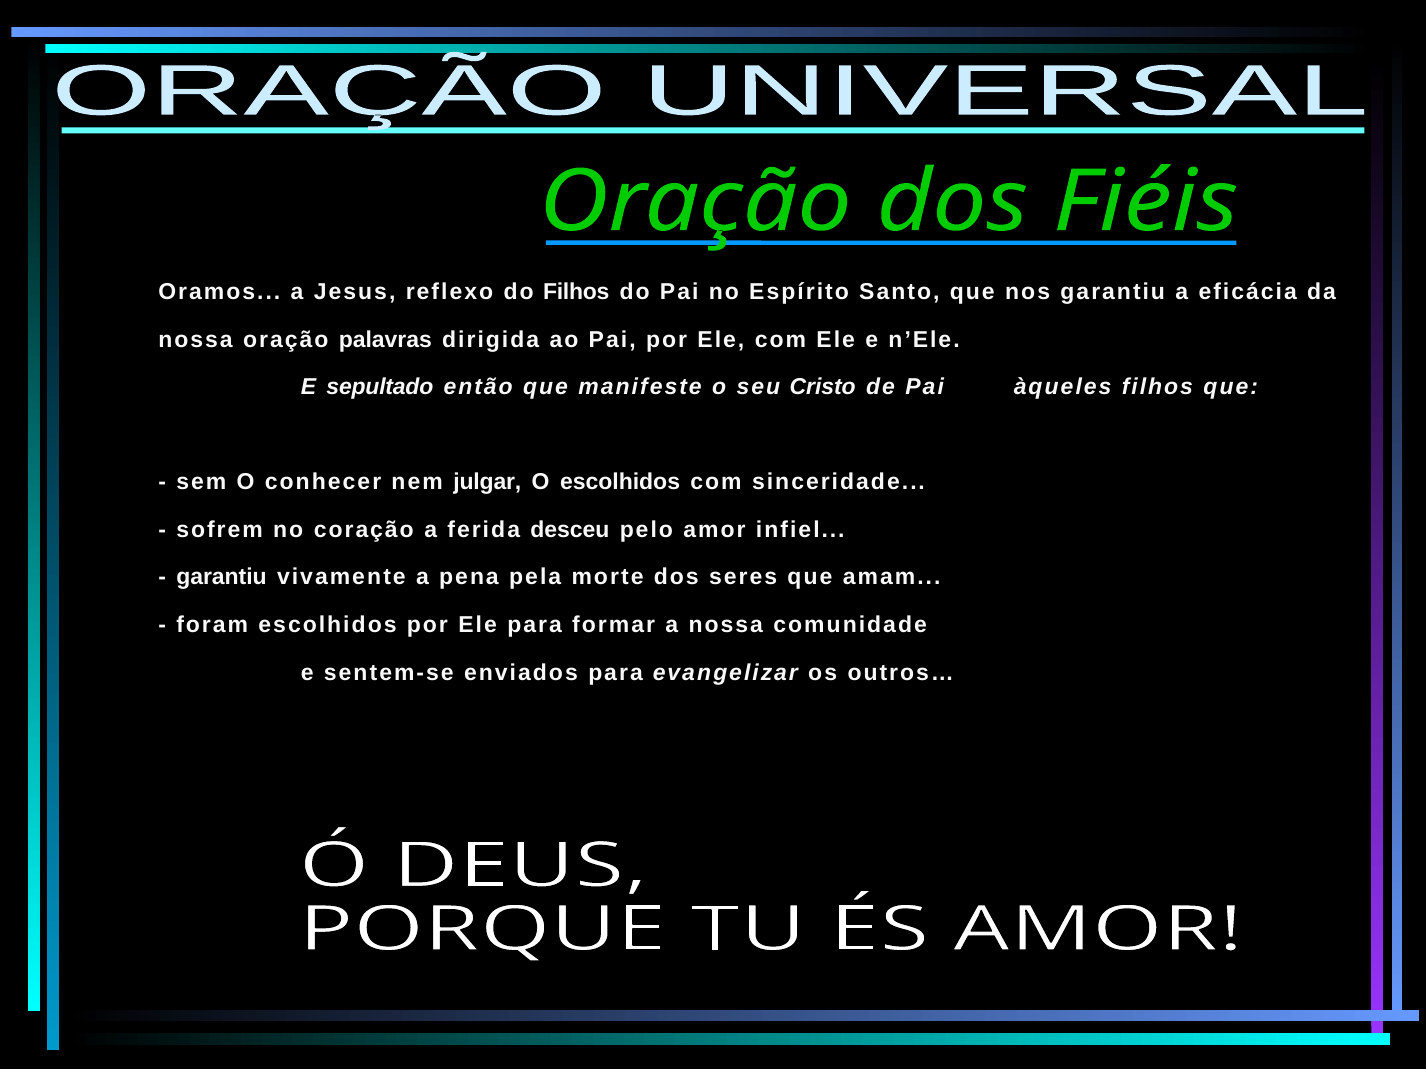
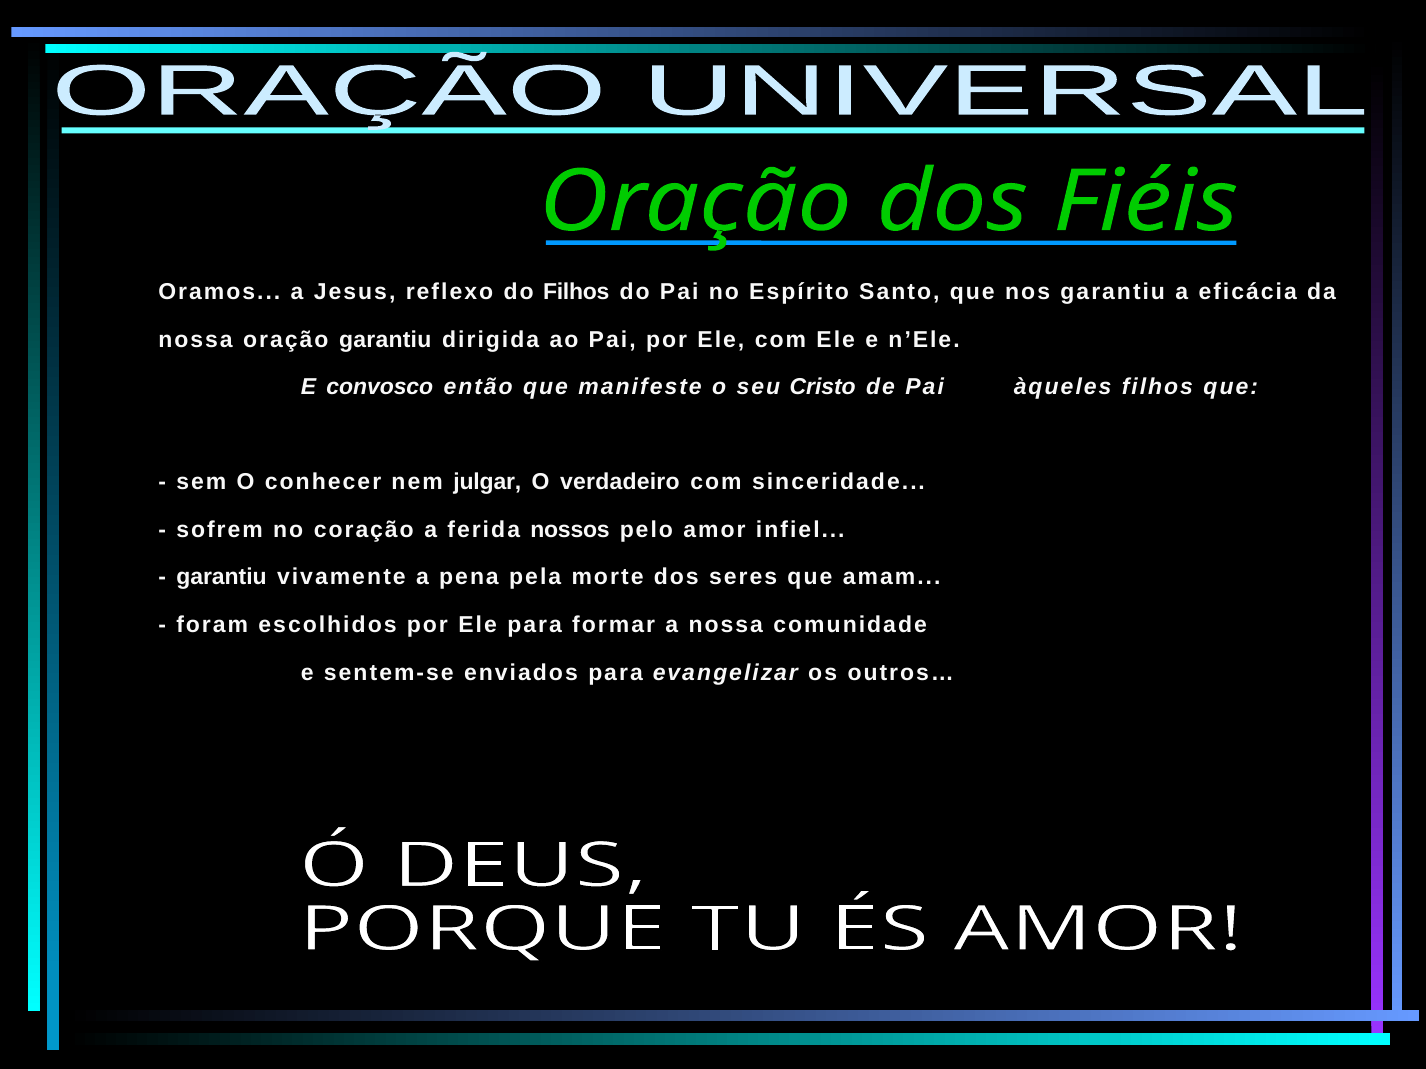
oração palavras: palavras -> garantiu (385, 340)
sepultado: sepultado -> convosco (380, 387)
O escolhidos: escolhidos -> verdadeiro (620, 483)
desceu: desceu -> nossos (570, 530)
